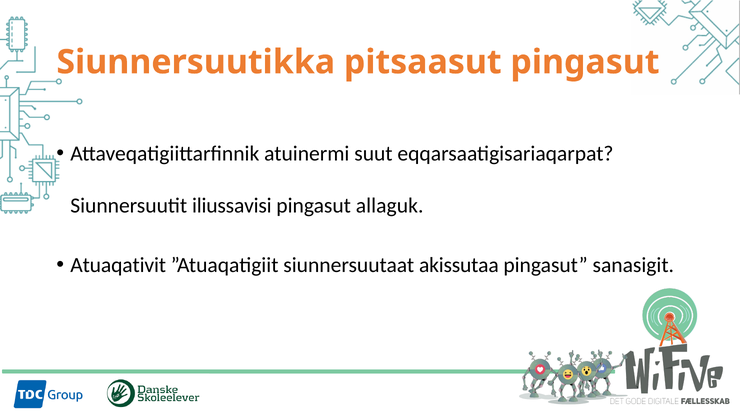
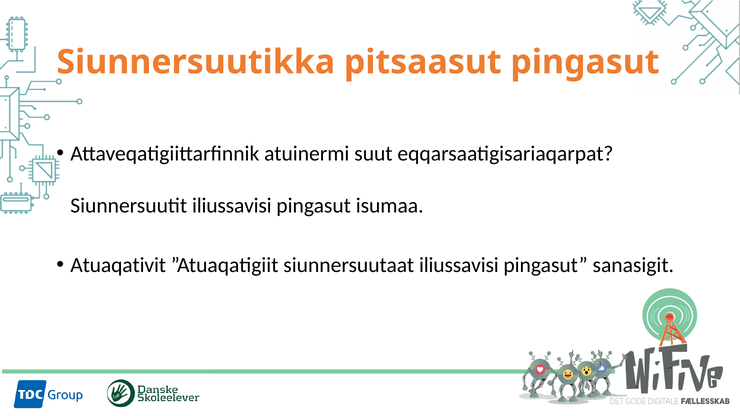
allaguk: allaguk -> isumaa (390, 206)
siunnersuutaat akissutaa: akissutaa -> iliussavisi (459, 265)
